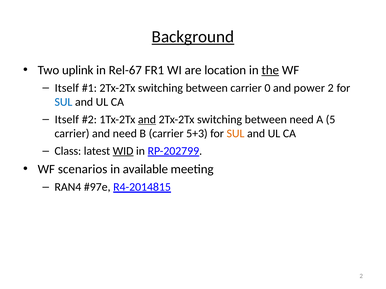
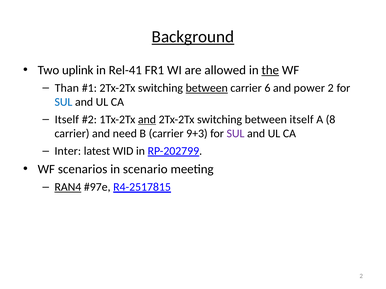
Rel-67: Rel-67 -> Rel-41 (125, 70)
location: location -> allowed (225, 70)
Itself: Itself -> Than (67, 88)
between underline: none -> present (207, 88)
0: 0 -> 6 (267, 88)
between need: need -> itself (302, 120)
5: 5 -> 8 (331, 120)
5+3: 5+3 -> 9+3 (197, 134)
SUL colour: orange -> purple (236, 134)
Class: Class -> Inter (68, 151)
WID underline: present -> none (123, 151)
available: available -> scenario (145, 169)
RAN4 underline: none -> present (68, 187)
R4-2014815: R4-2014815 -> R4-2517815 (142, 187)
